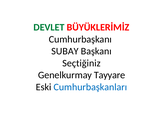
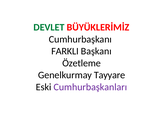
SUBAY: SUBAY -> FARKLI (65, 51)
Seçtiğiniz: Seçtiğiniz -> Özetleme (82, 63)
Cumhurbaşkanları colour: blue -> purple (90, 87)
